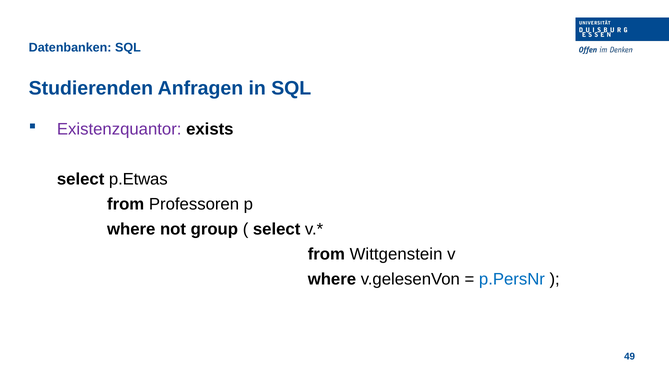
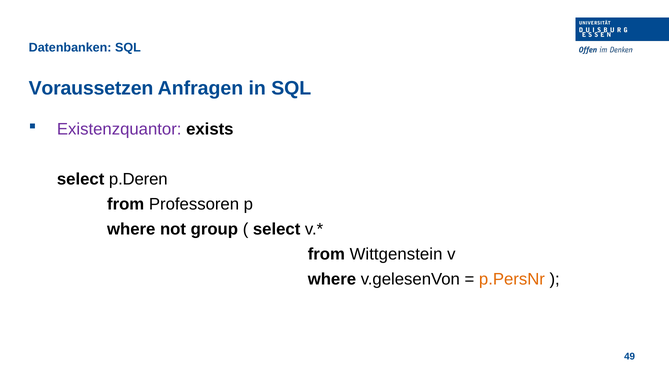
Studierenden: Studierenden -> Voraussetzen (91, 88)
p.Etwas: p.Etwas -> p.Deren (138, 180)
p.PersNr colour: blue -> orange (512, 280)
